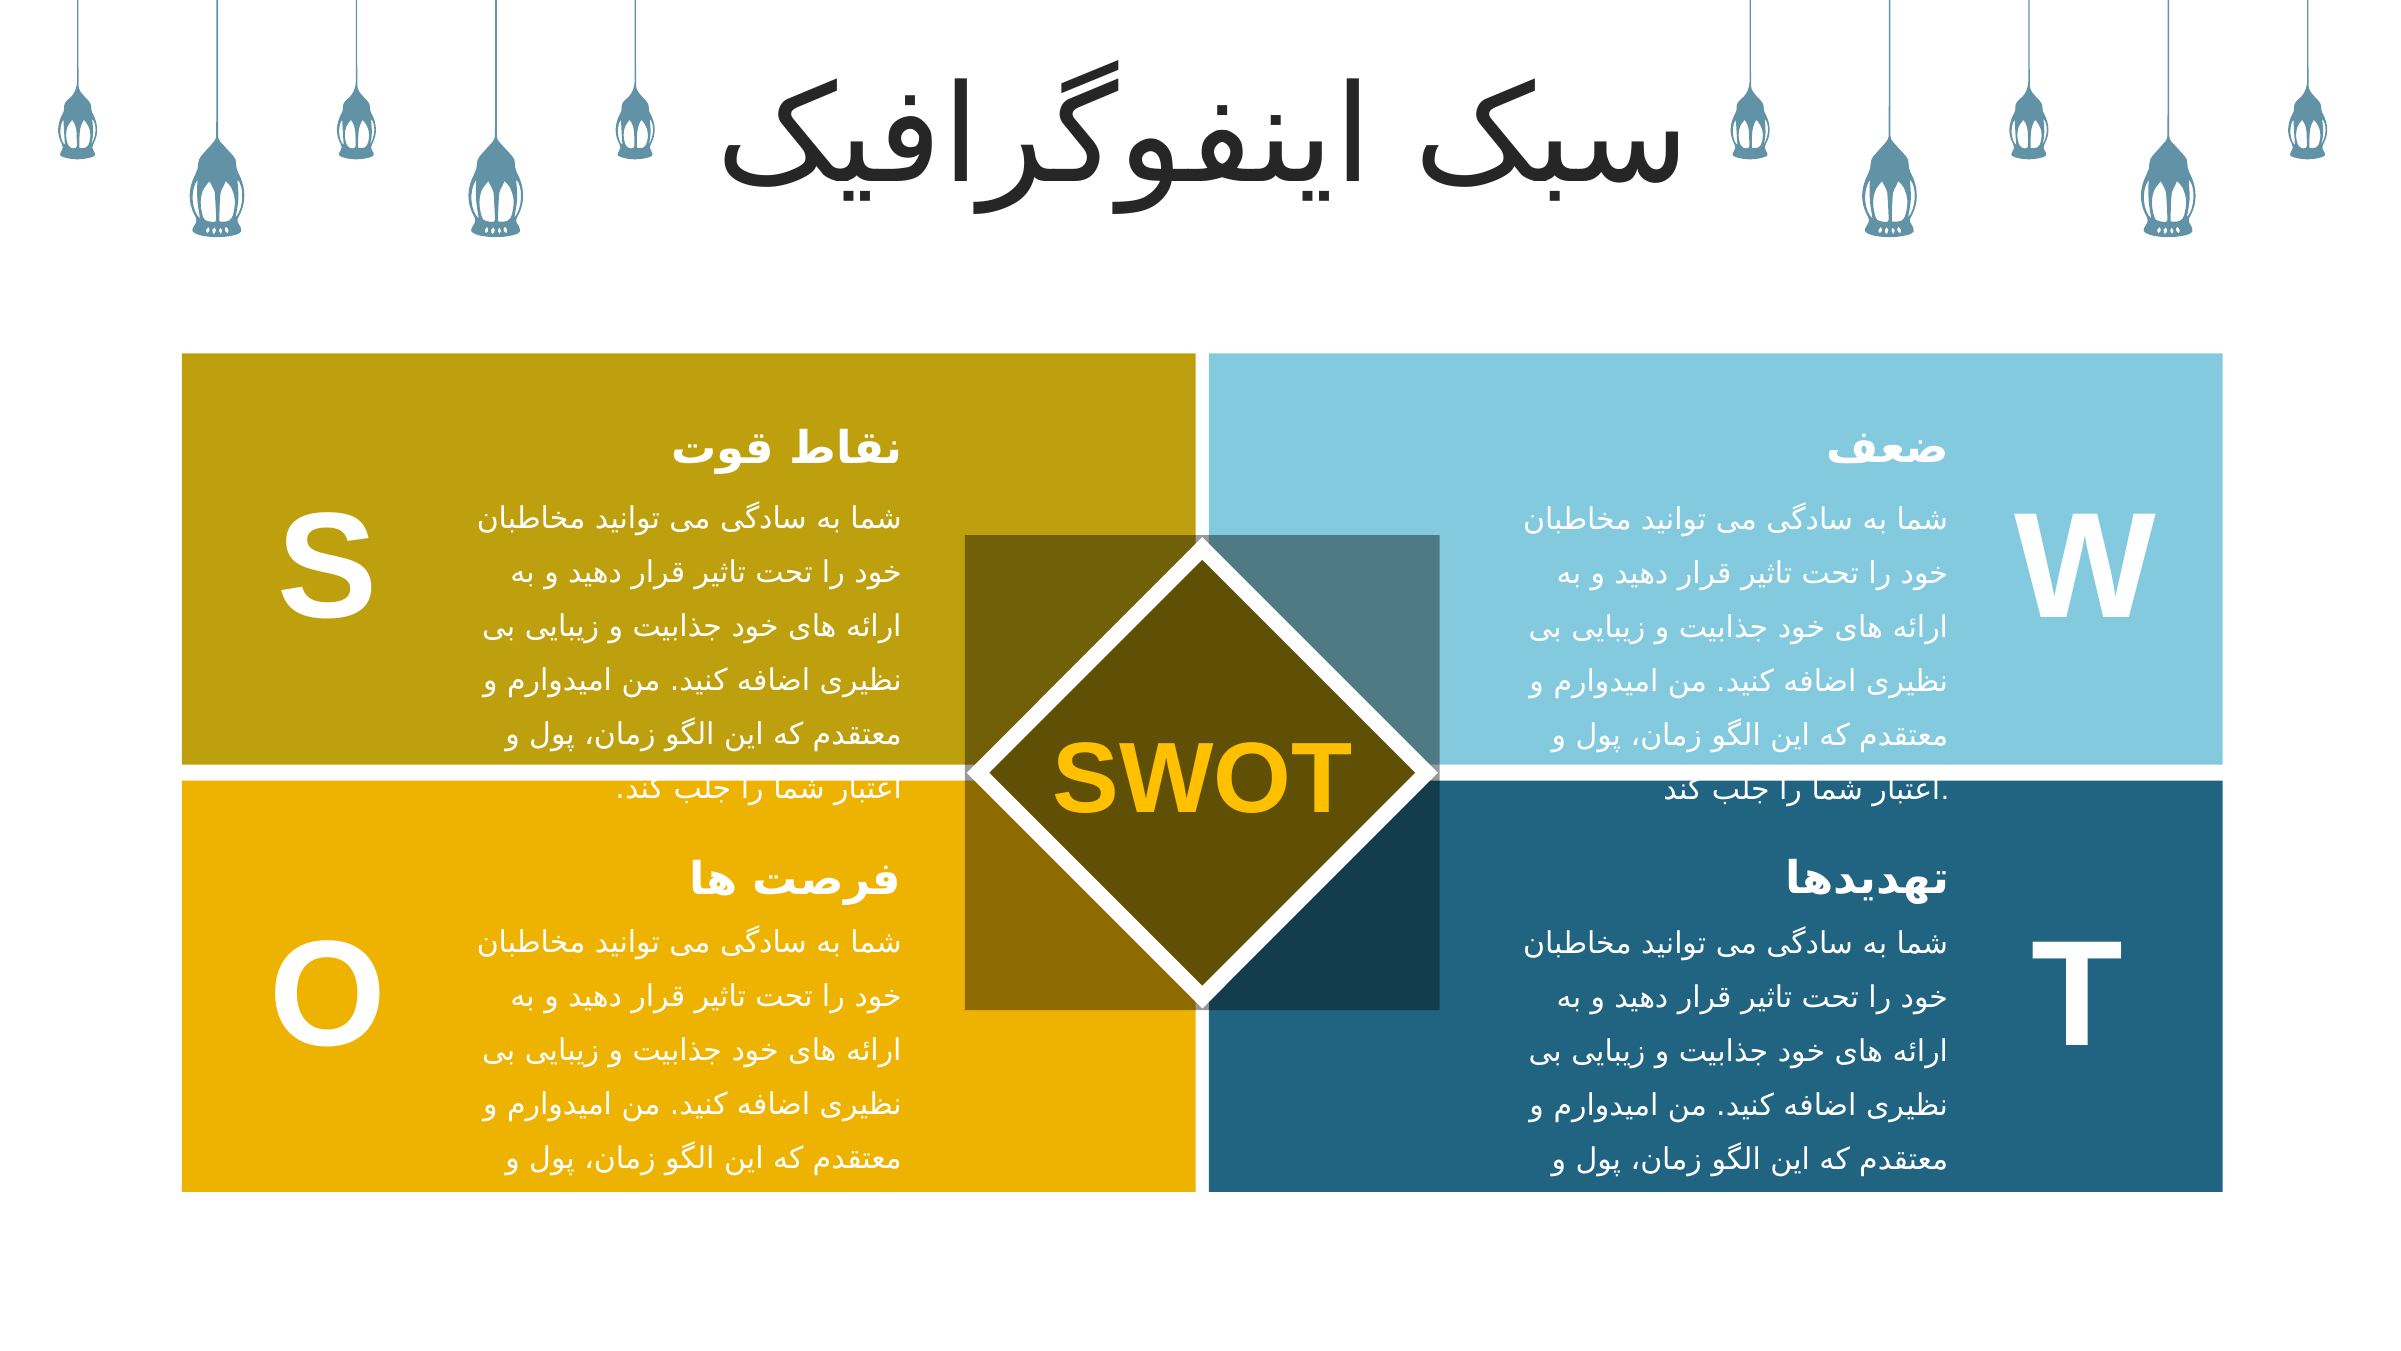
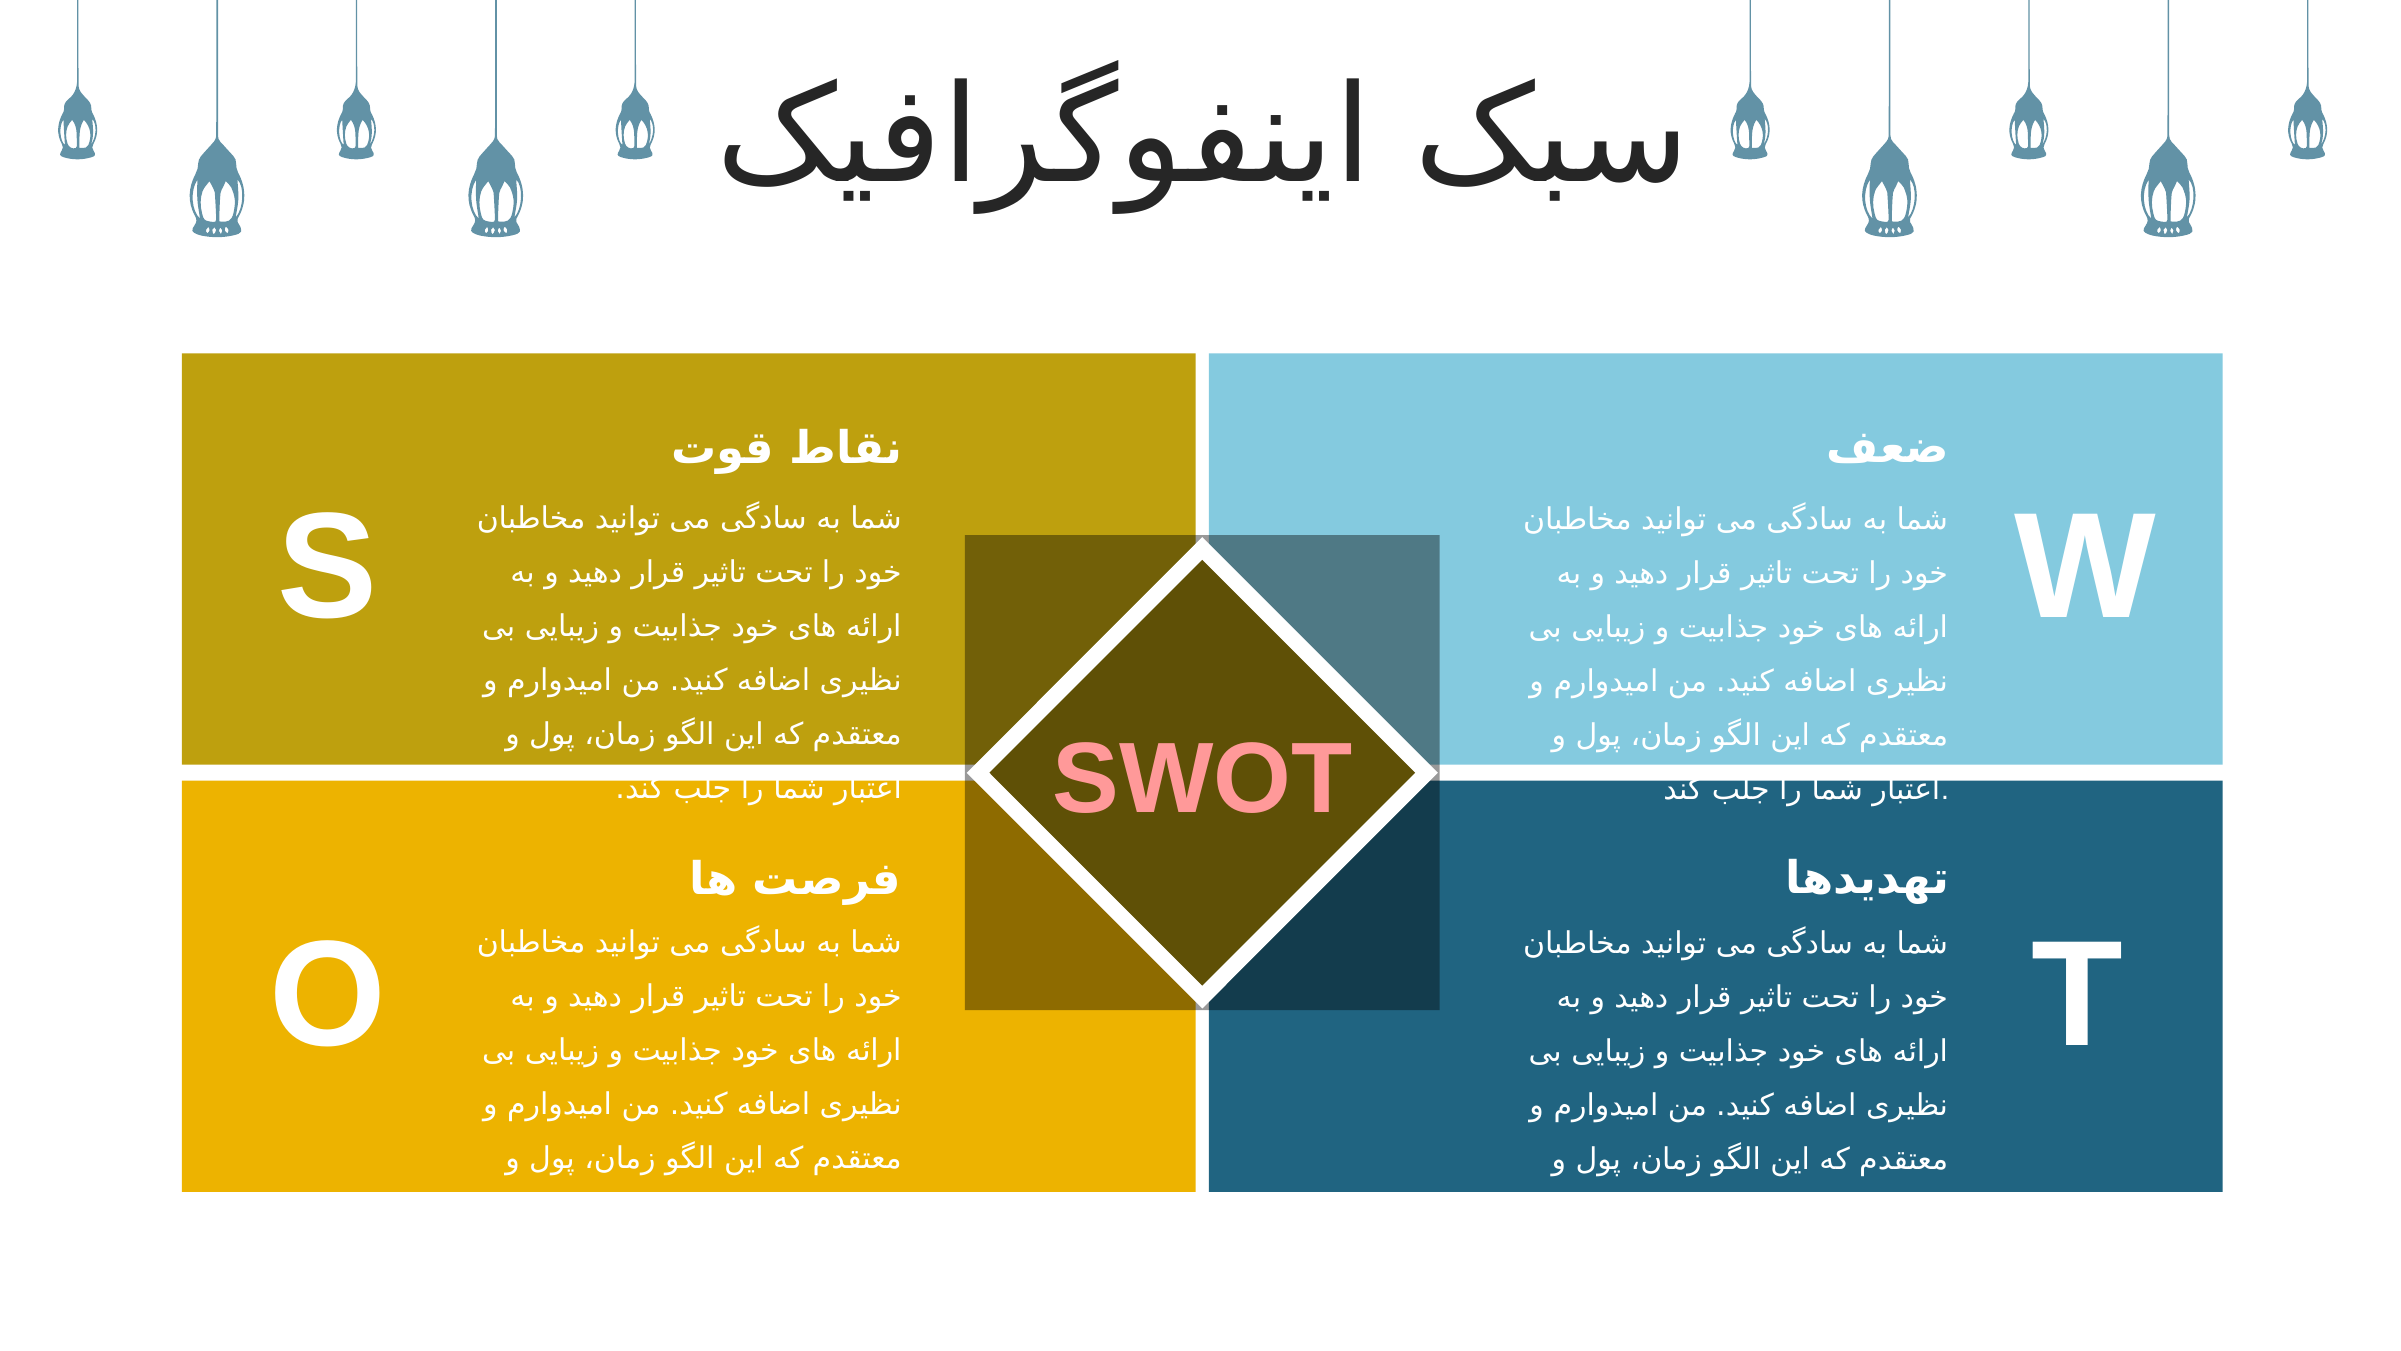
SWOT colour: yellow -> pink (1202, 779)
